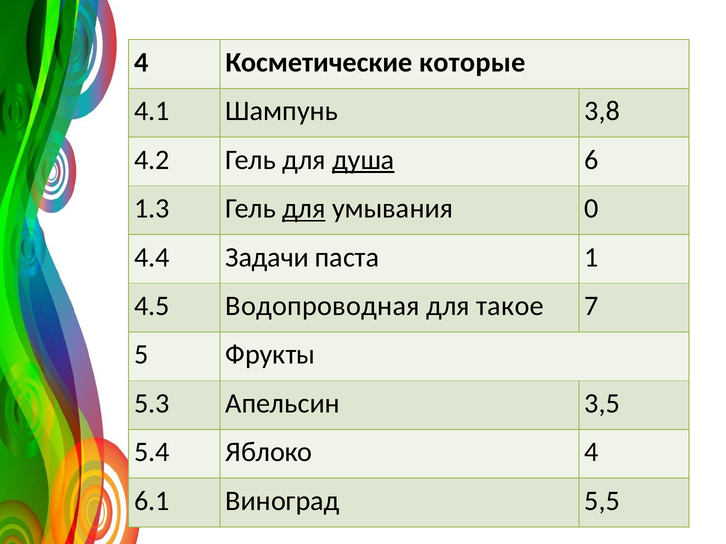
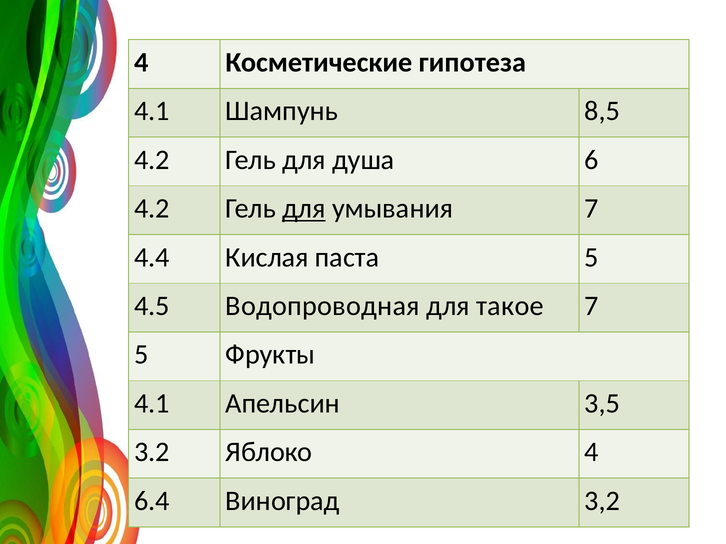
которые: которые -> гипотеза (472, 62)
3,8: 3,8 -> 8,5 (602, 111)
душа underline: present -> none (363, 160)
1.3: 1.3 -> 4.2 (152, 209)
умывания 0: 0 -> 7 (591, 209)
Задачи: Задачи -> Кислая (267, 257)
паста 1: 1 -> 5 (591, 257)
5.3: 5.3 -> 4.1 (152, 404)
5.4: 5.4 -> 3.2 (152, 453)
6.1: 6.1 -> 6.4 (152, 501)
5,5: 5,5 -> 3,2 (602, 501)
